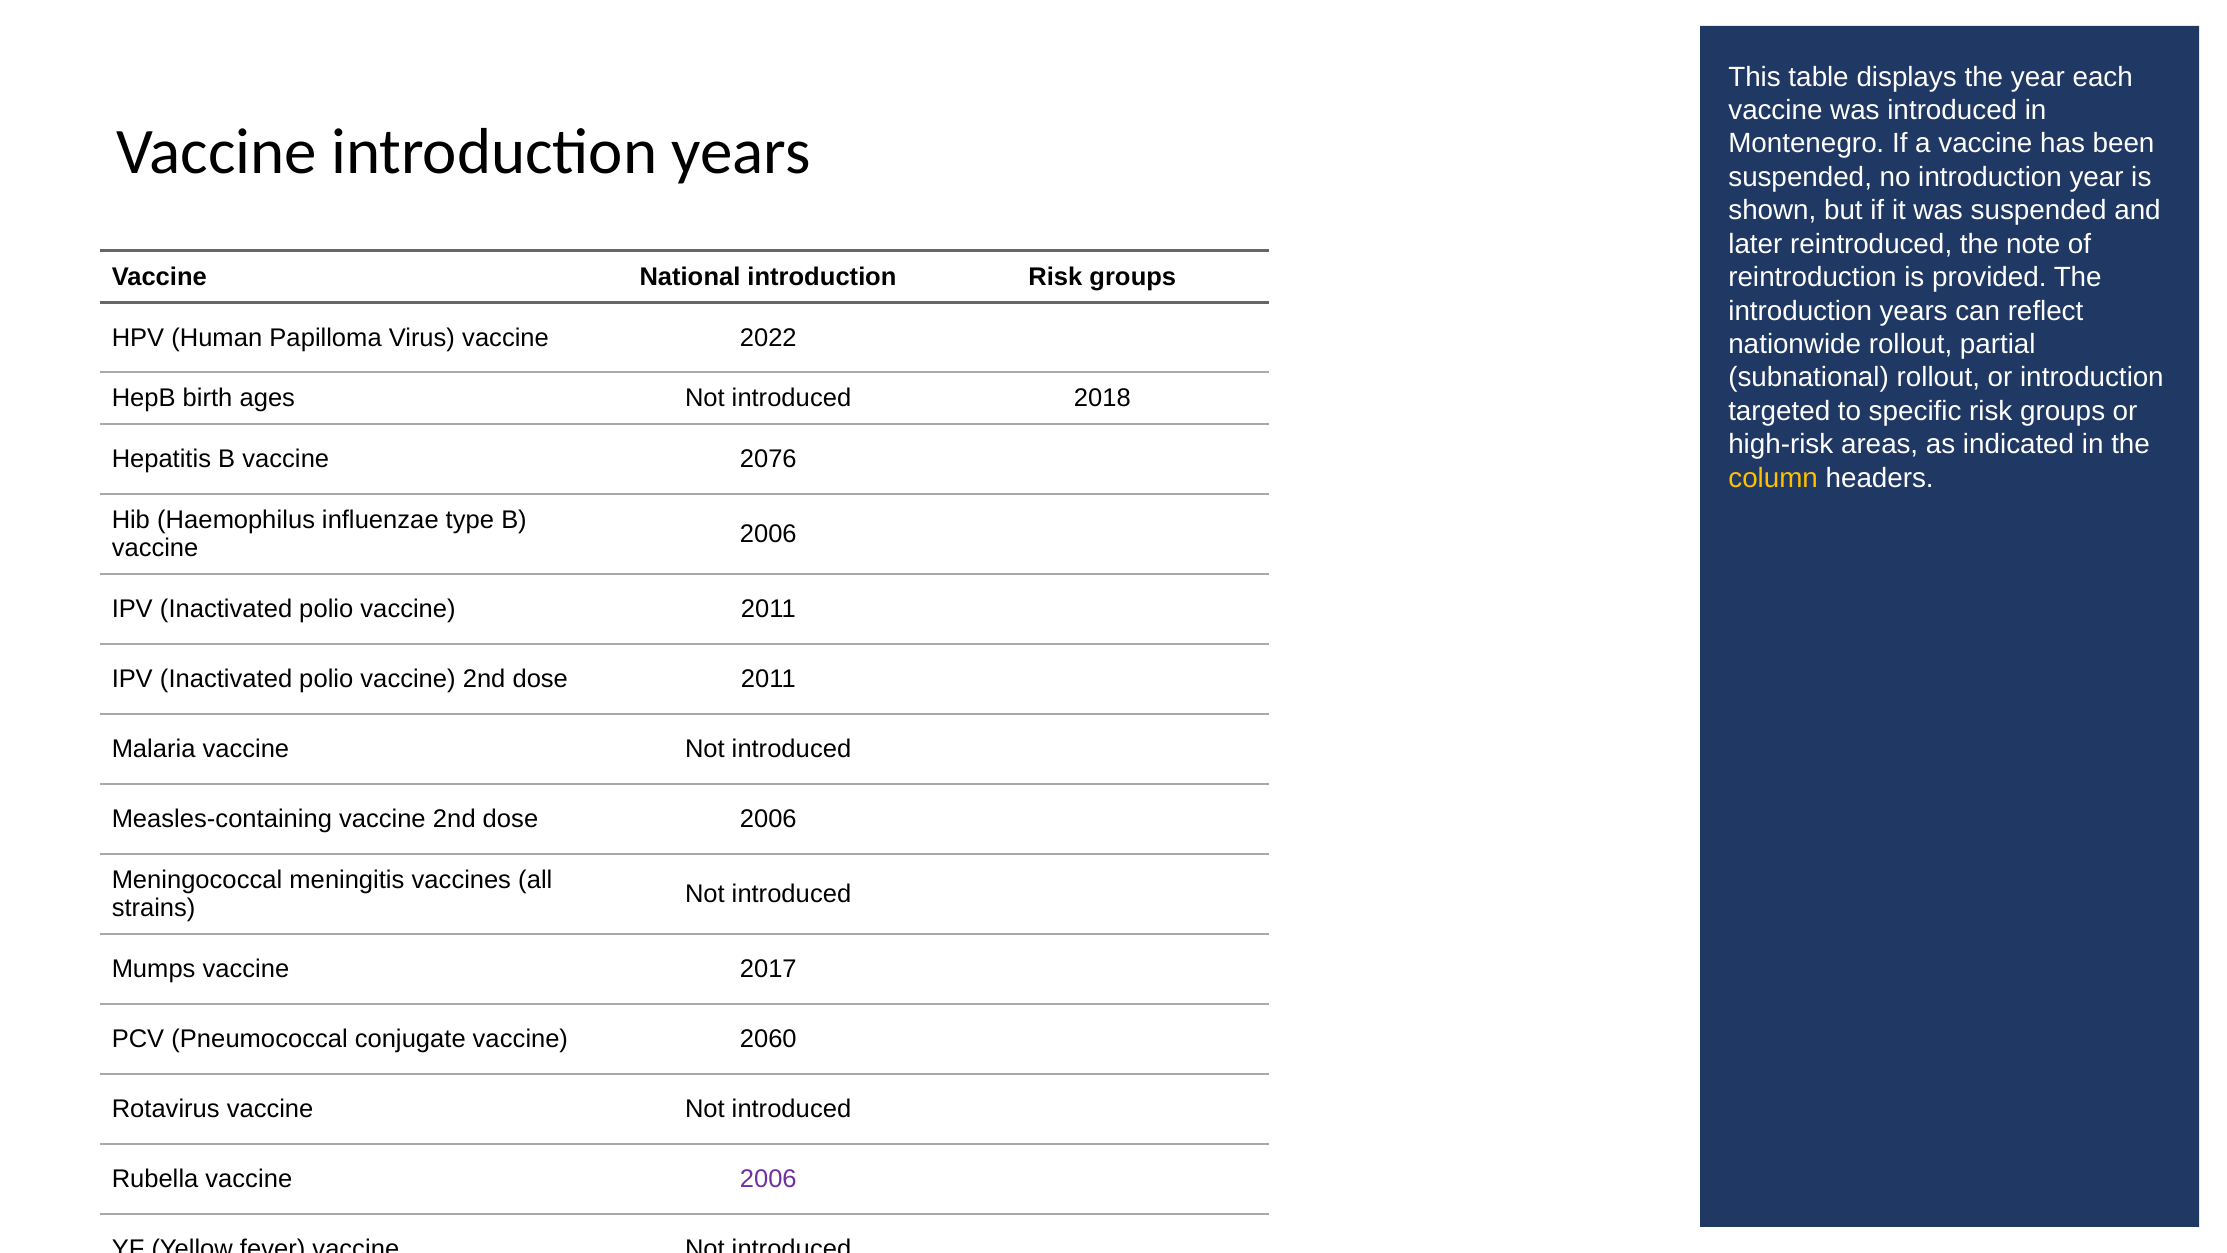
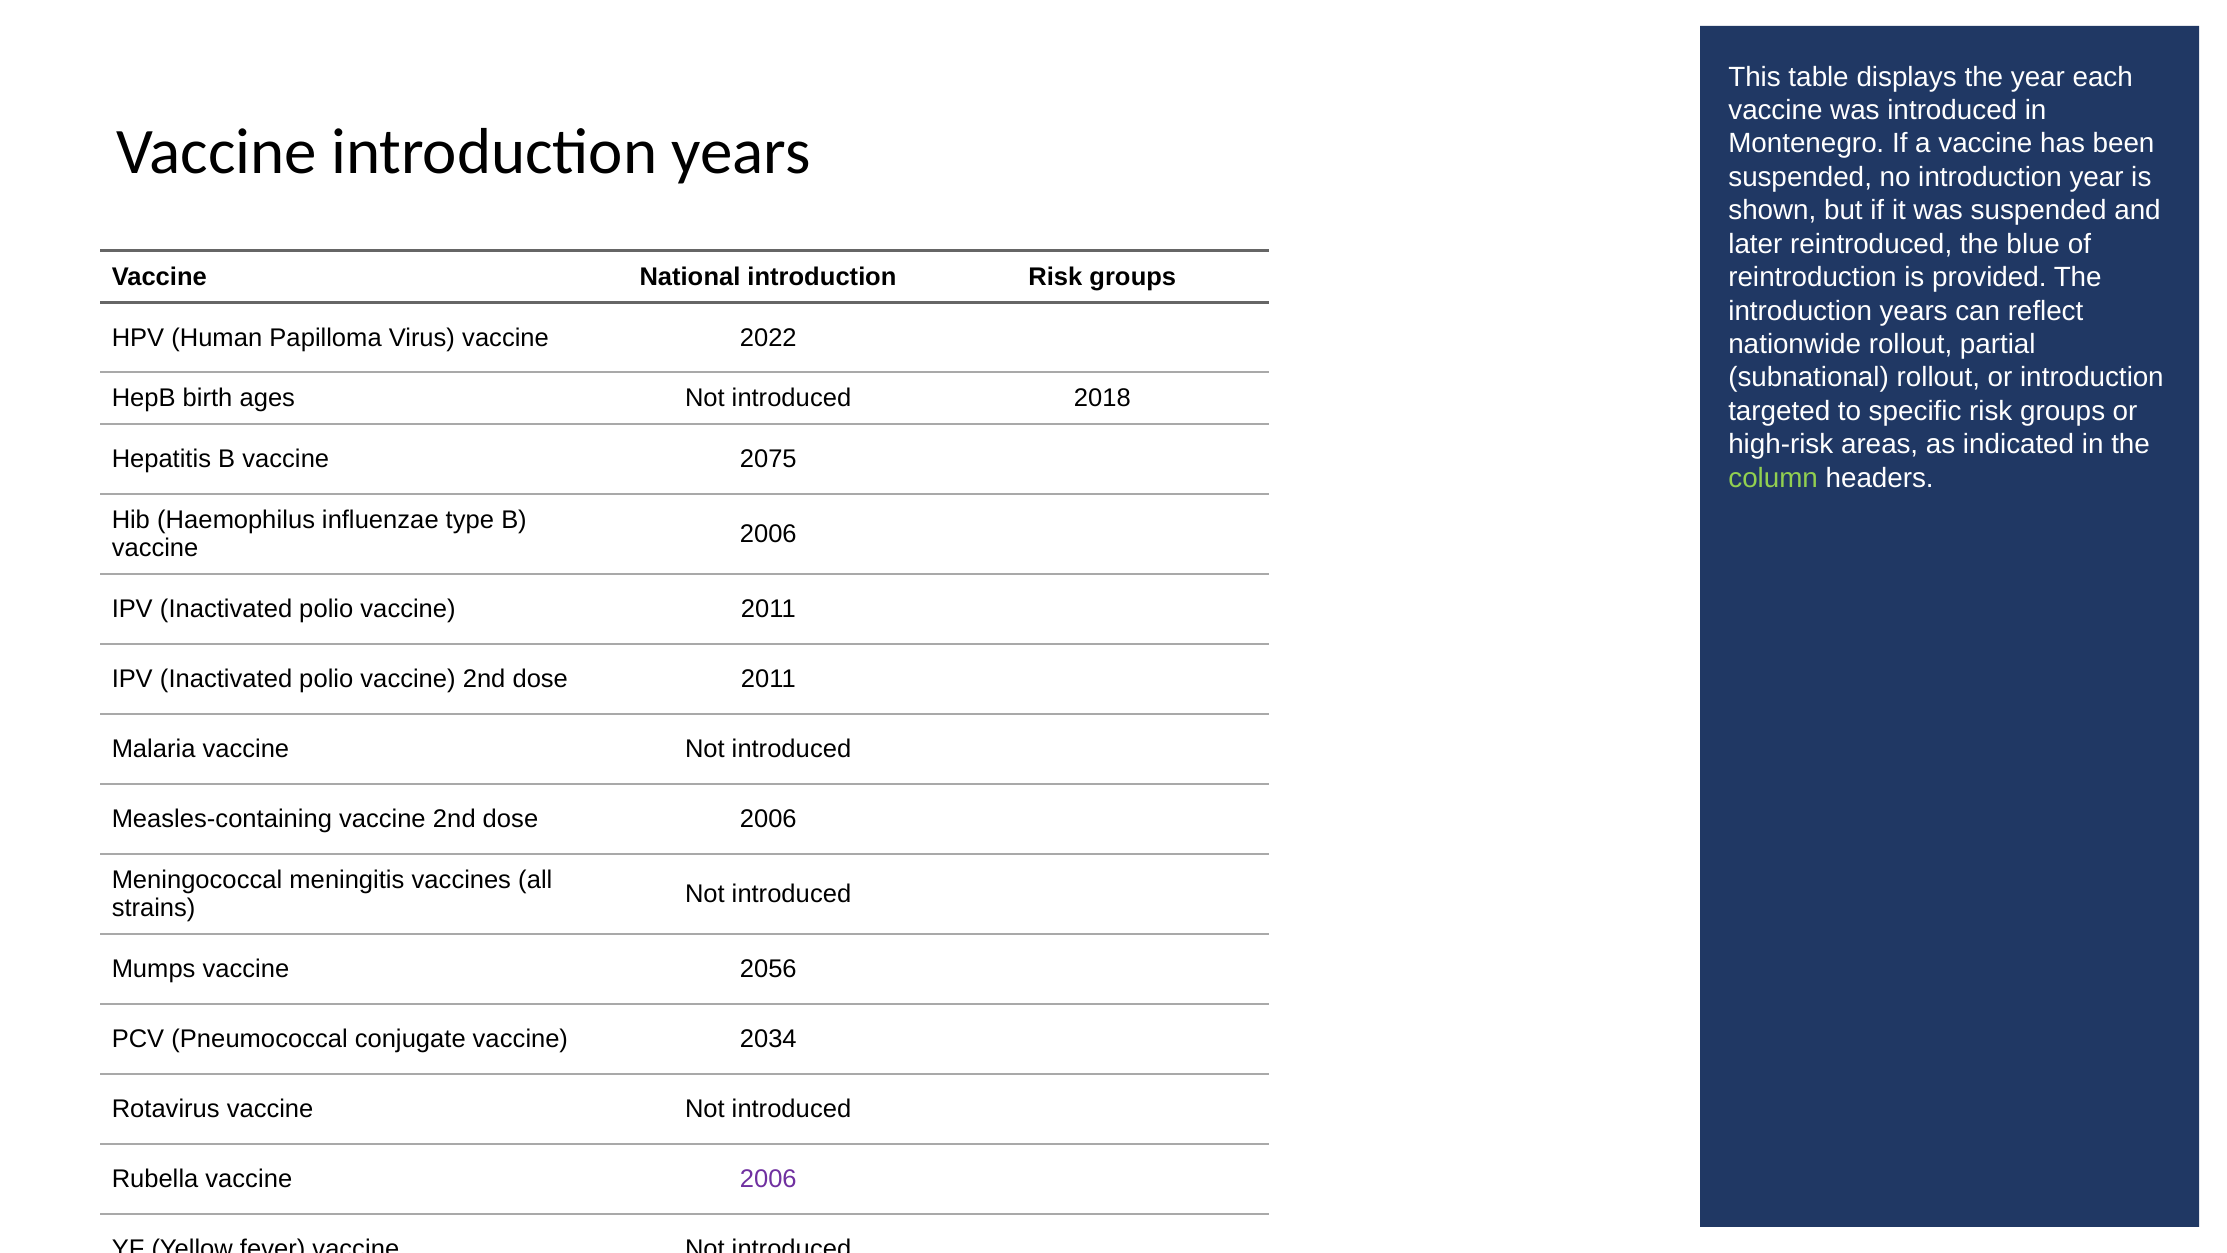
note: note -> blue (2033, 244)
2076: 2076 -> 2075 (768, 459)
column colour: yellow -> light green (1773, 478)
2017: 2017 -> 2056 (768, 969)
2060: 2060 -> 2034 (768, 1039)
